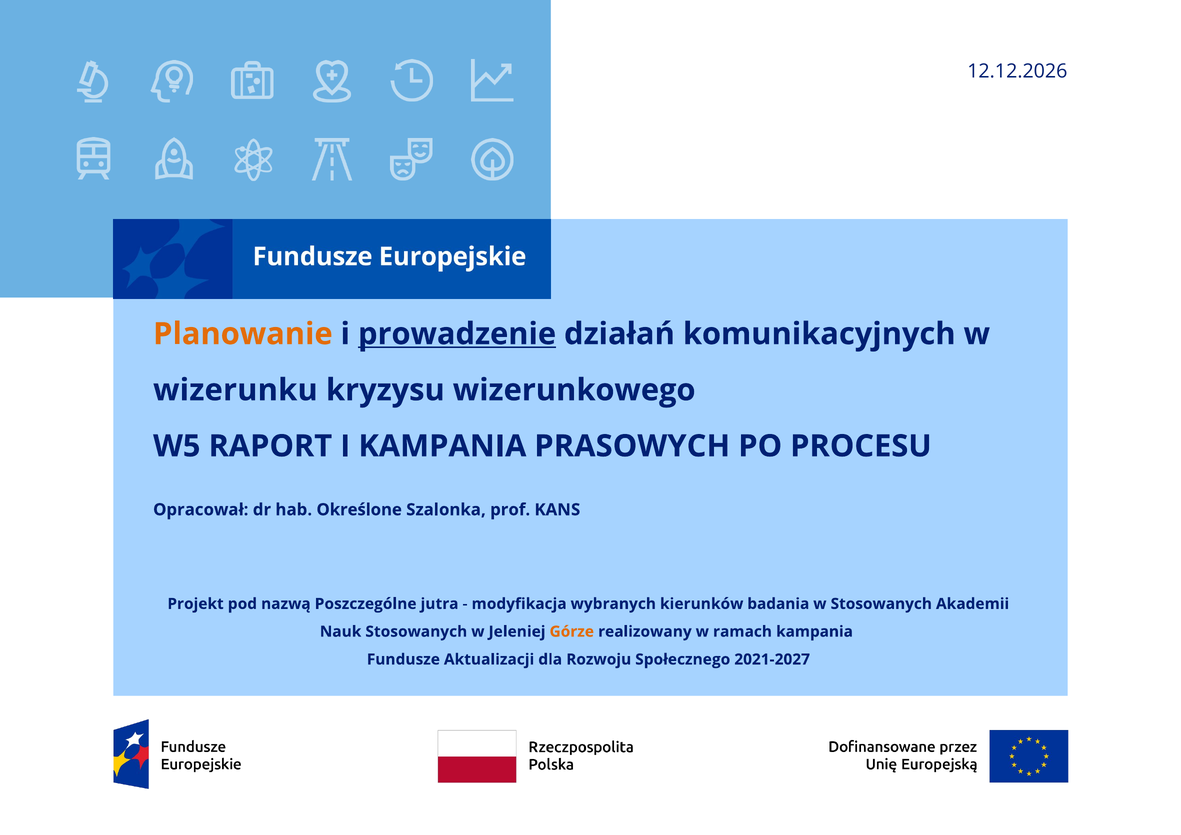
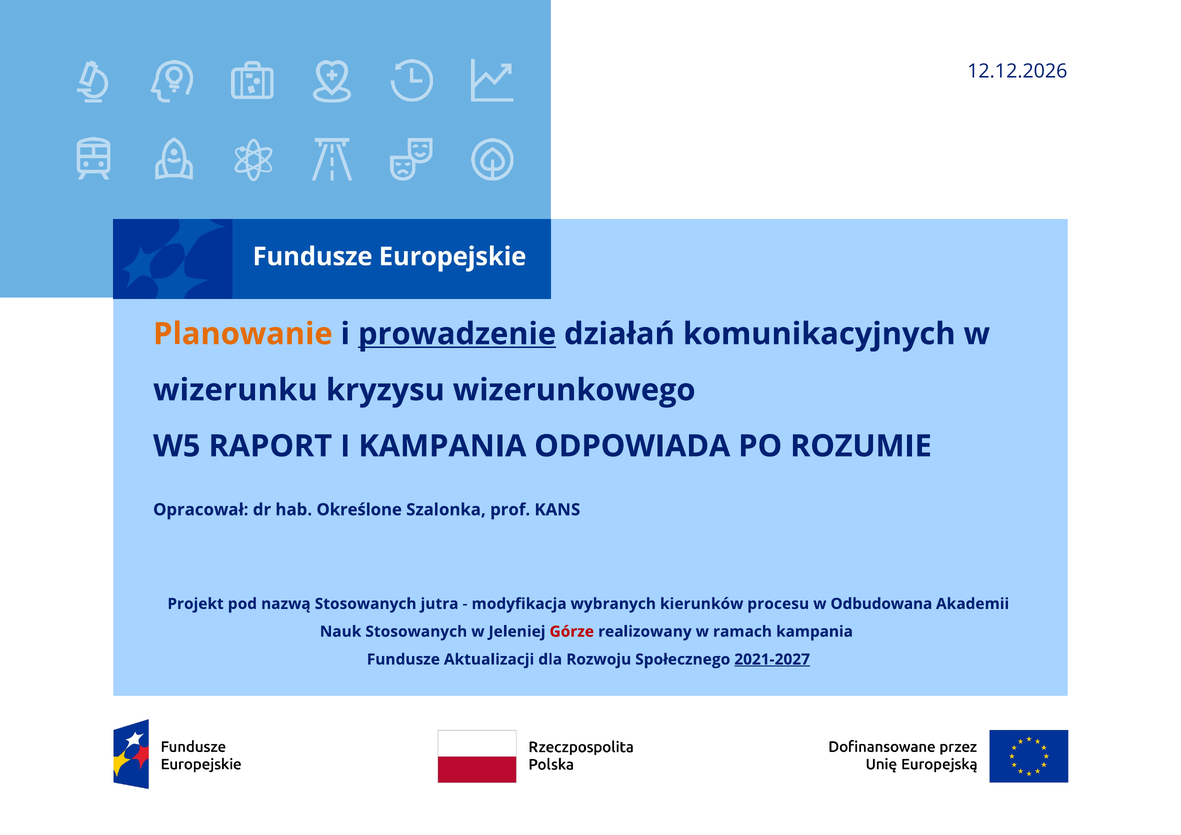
PRASOWYCH: PRASOWYCH -> ODPOWIADA (632, 446)
PROCESU: PROCESU -> ROZUMIE (861, 446)
nazwą Poszczególne: Poszczególne -> Stosowanych (366, 604)
badania: badania -> procesu (778, 604)
w Stosowanych: Stosowanych -> Odbudowana (881, 604)
Górze colour: orange -> red (572, 632)
2021-2027 underline: none -> present (772, 659)
